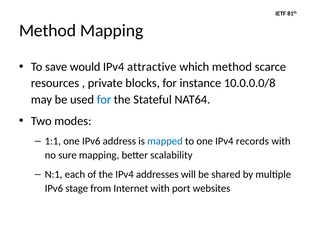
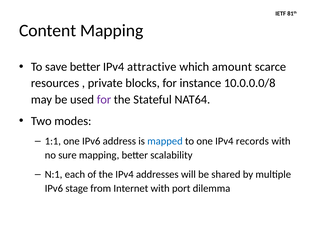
Method: Method -> Content (48, 31)
save would: would -> better (85, 67)
which method: method -> amount (232, 67)
for colour: blue -> purple (104, 99)
websites: websites -> dilemma (212, 188)
